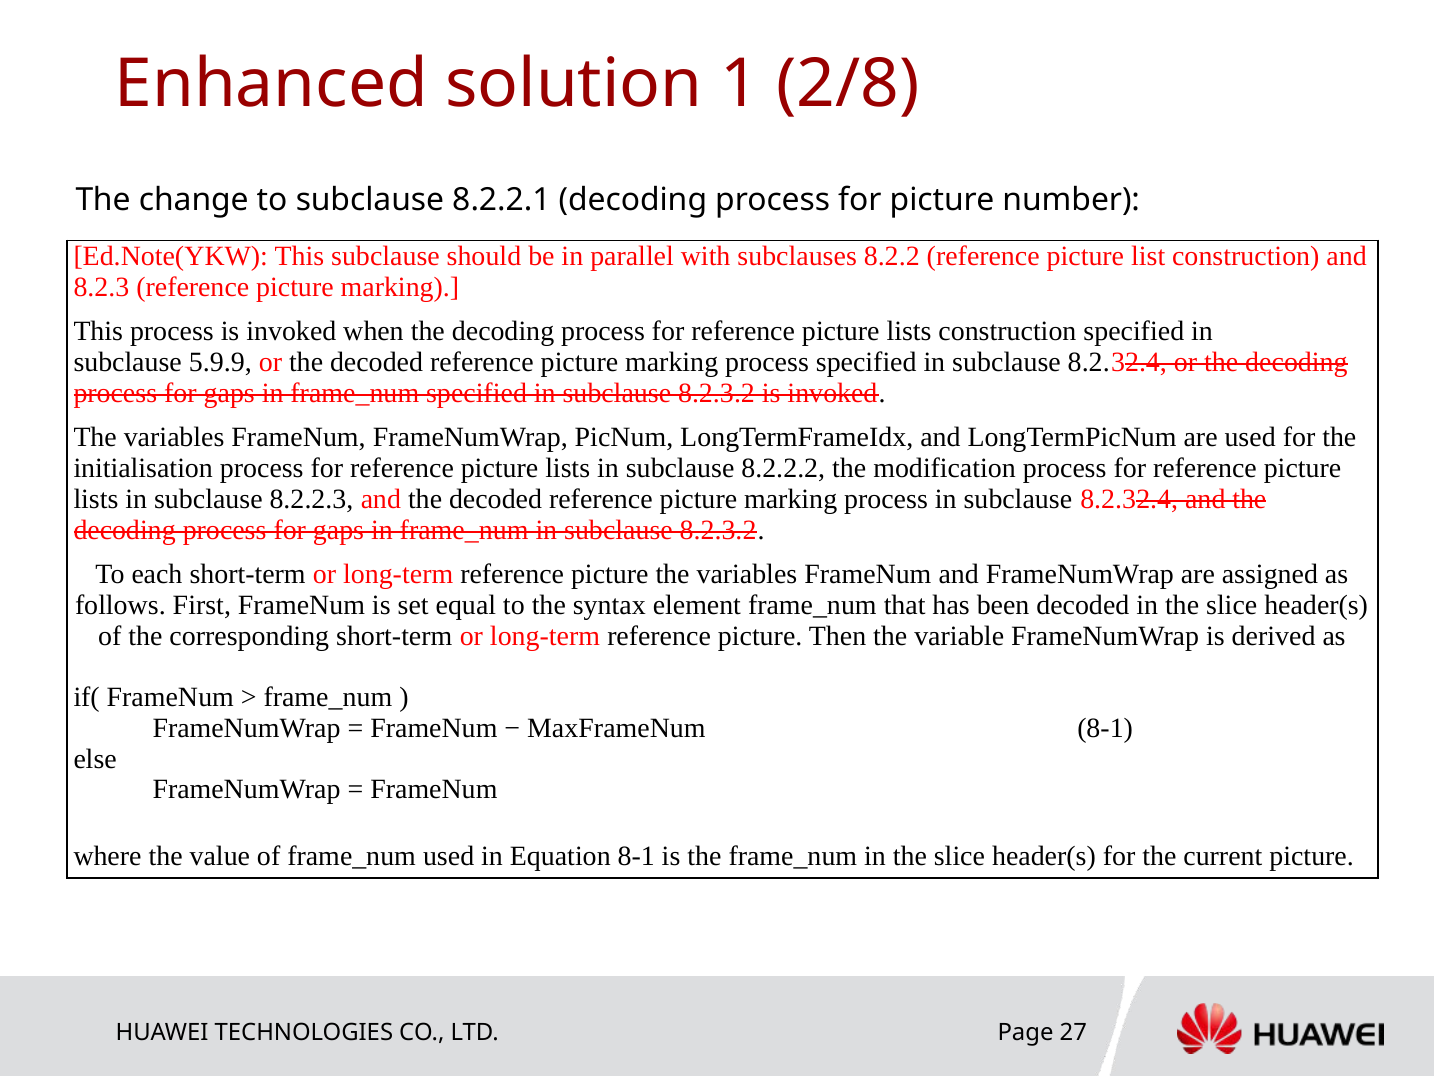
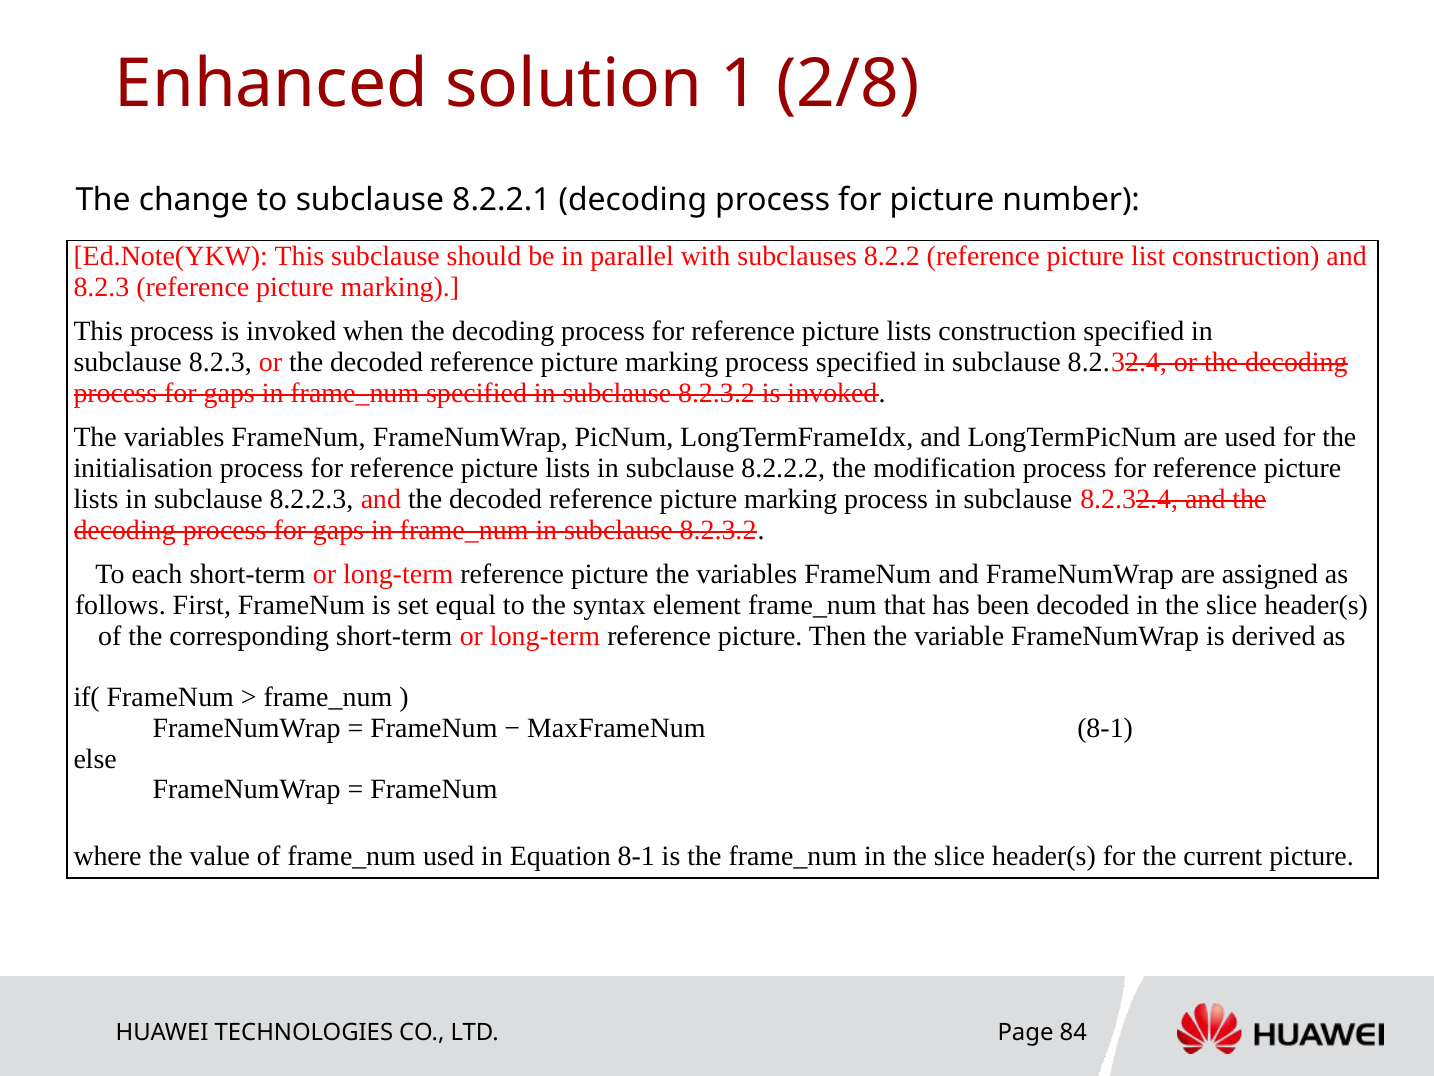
subclause 5.9.9: 5.9.9 -> 8.2.3 (220, 362)
27: 27 -> 84 (1073, 1032)
